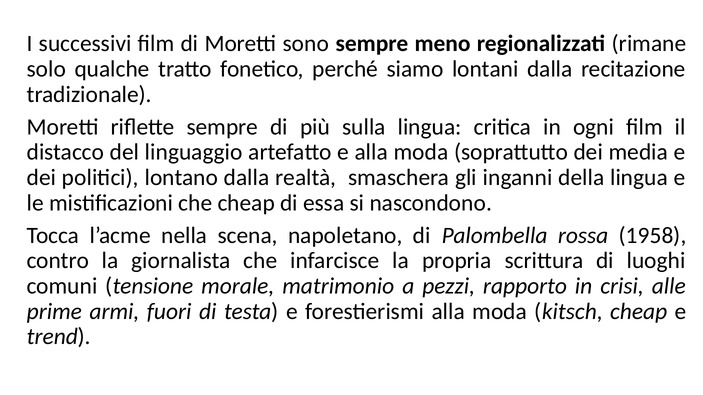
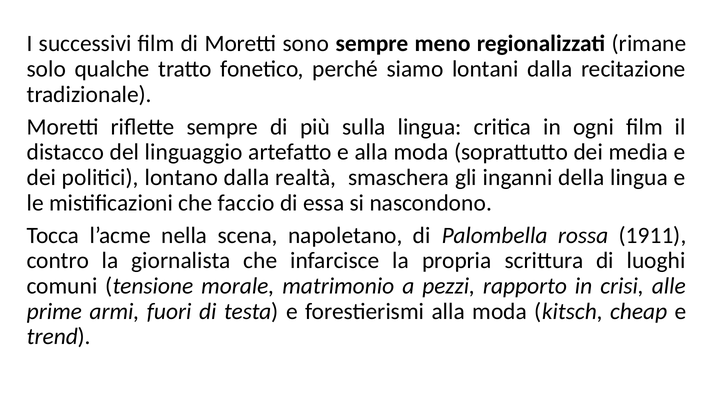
che cheap: cheap -> faccio (246, 203)
1958: 1958 -> 1911 (653, 236)
